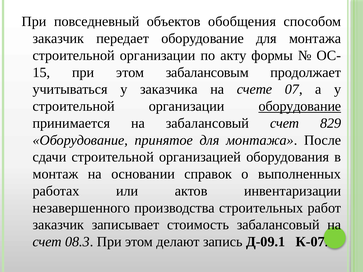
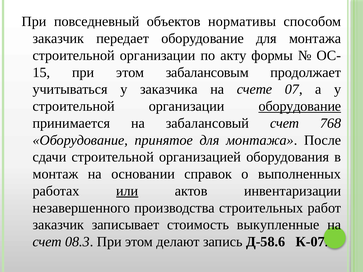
обобщения: обобщения -> нормативы (242, 22)
829: 829 -> 768 (331, 123)
или underline: none -> present (127, 191)
стоимость забалансовый: забалансовый -> выкупленные (278, 225)
Д-09.1: Д-09.1 -> Д-58.6 (266, 242)
